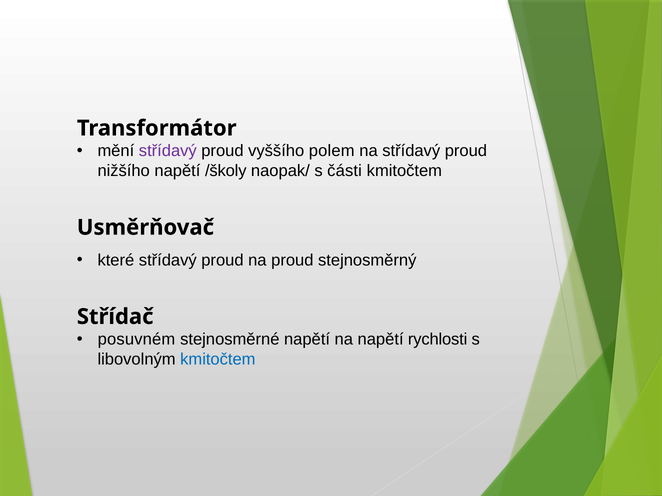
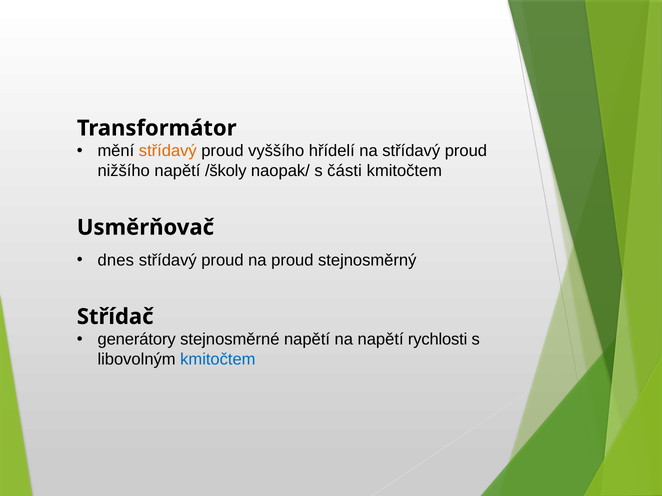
střídavý colour: purple -> orange (168, 151)
polem: polem -> hřídelí (332, 151)
které: které -> dnes (116, 260)
posuvném: posuvném -> generátory (137, 340)
